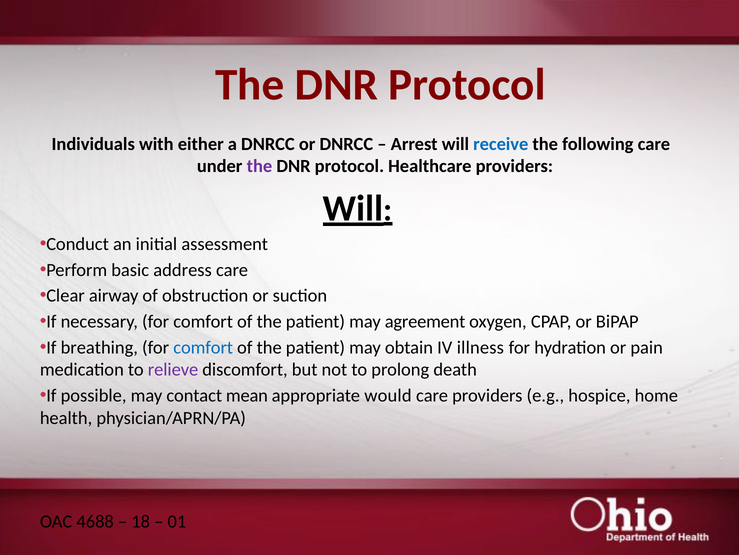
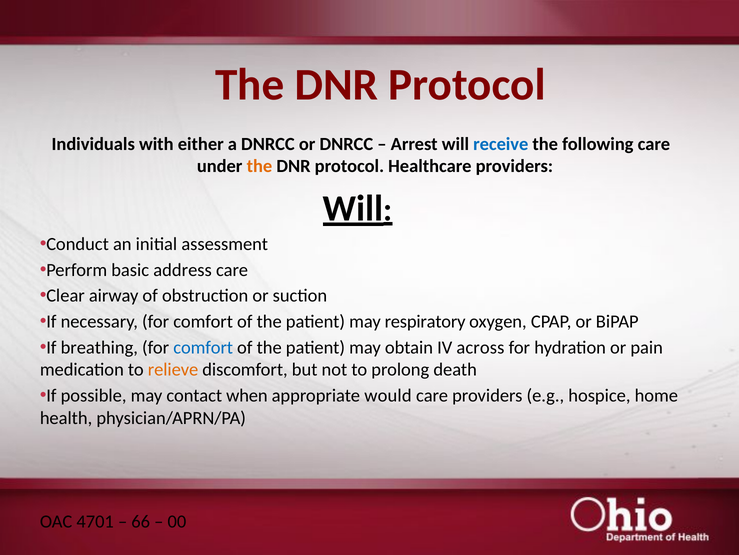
the colour: purple -> orange (259, 166)
agreement: agreement -> respiratory (425, 321)
illness: illness -> across (480, 347)
relieve colour: purple -> orange (173, 369)
mean: mean -> when (247, 395)
4688: 4688 -> 4701 (95, 521)
18: 18 -> 66 (141, 521)
01: 01 -> 00 (177, 521)
